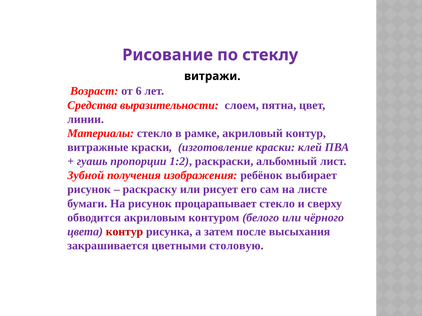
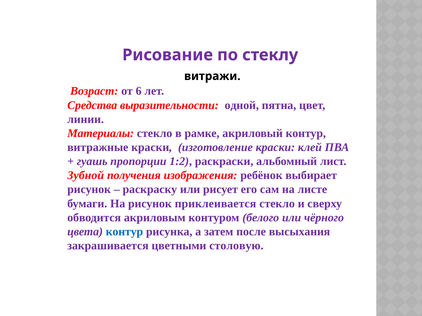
слоем: слоем -> одной (242, 105)
процарапывает: процарапывает -> приклеивается (215, 204)
контур colour: red -> blue (124, 232)
